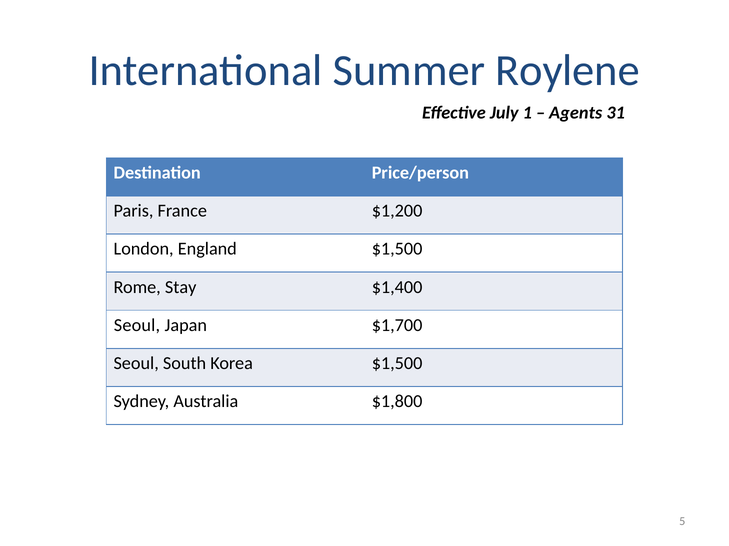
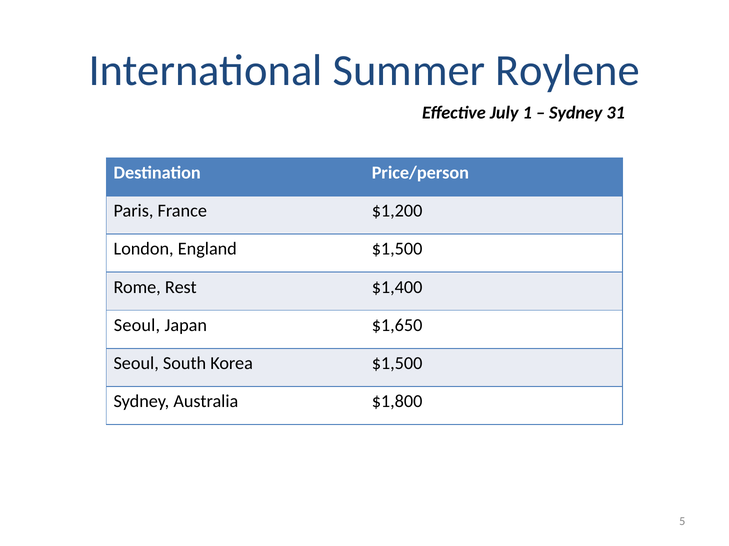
Agents: Agents -> Sydney (576, 113)
Stay: Stay -> Rest (181, 287)
$1,700: $1,700 -> $1,650 (397, 326)
